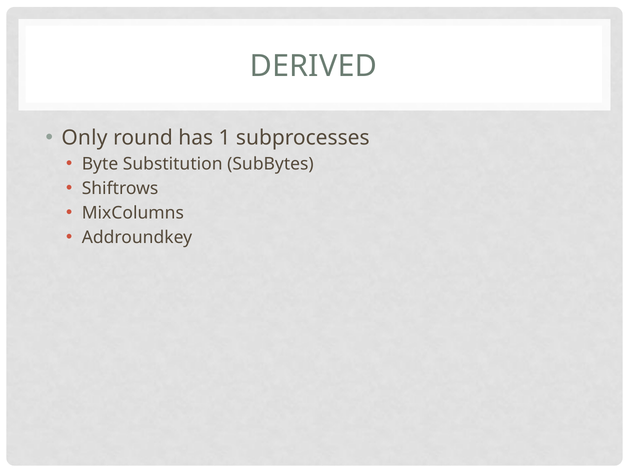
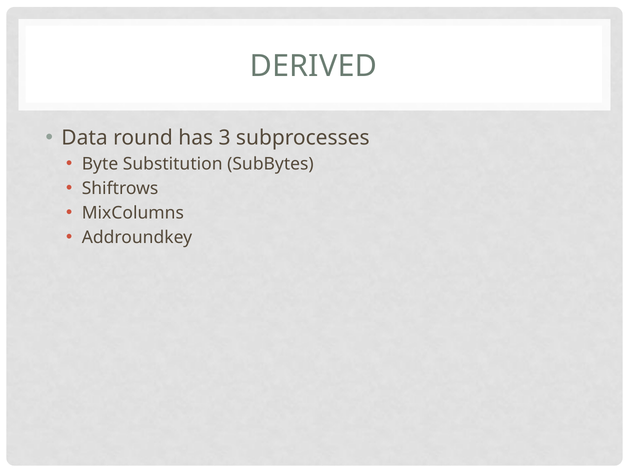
Only: Only -> Data (85, 138)
1: 1 -> 3 (225, 138)
